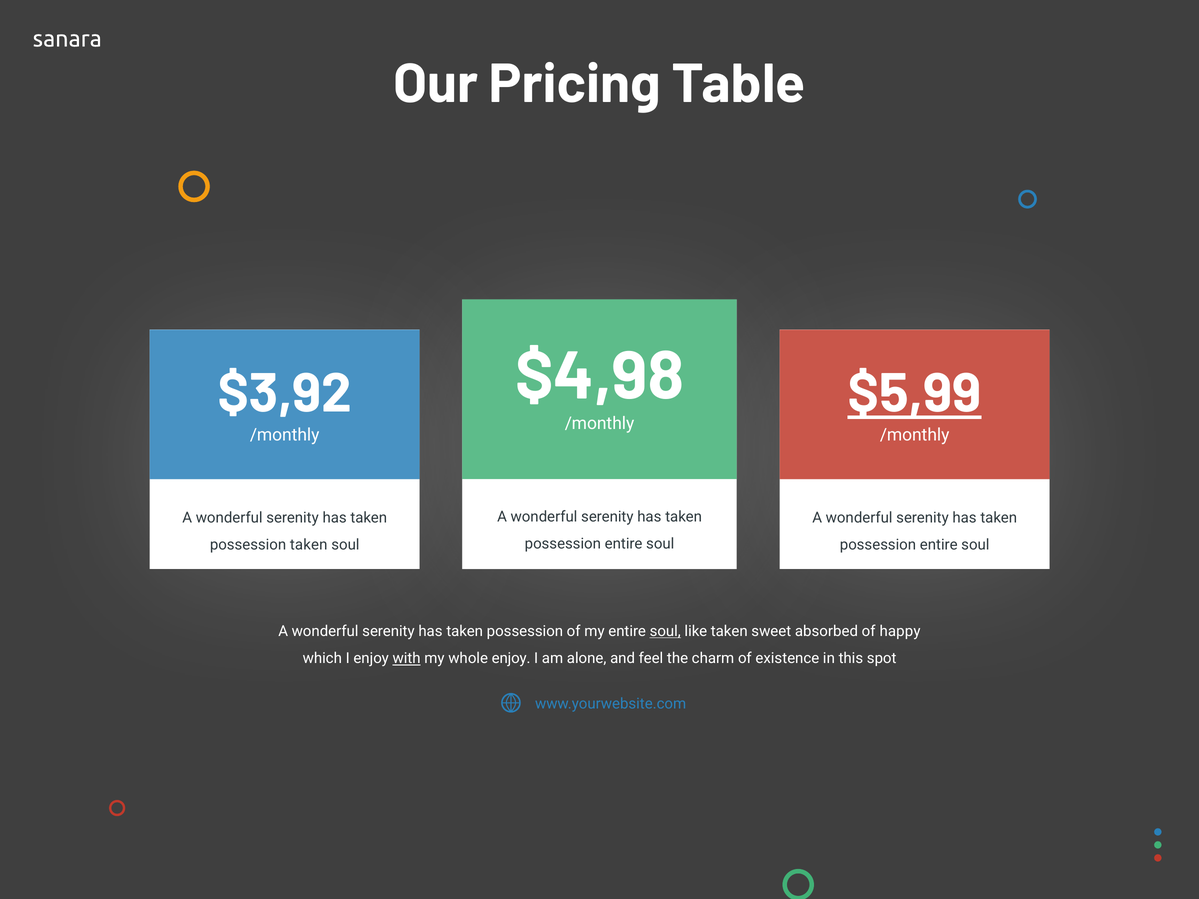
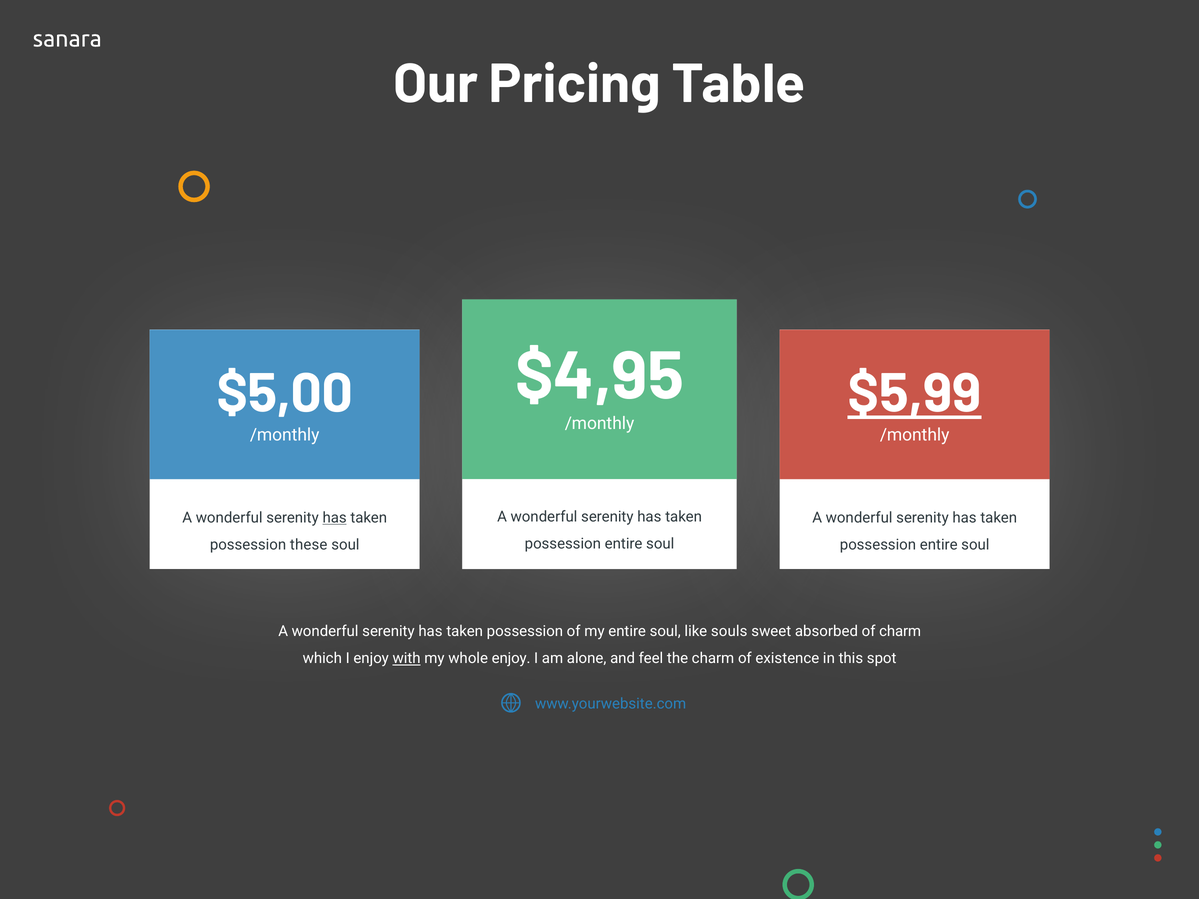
$4,98: $4,98 -> $4,95 (600, 377)
$3,92: $3,92 -> $5,00 (285, 394)
has underline: none -> present (335, 518)
possession taken: taken -> these (309, 545)
soul underline: present -> none (665, 632)
like taken: taken -> souls (729, 632)
of happy: happy -> charm (900, 632)
